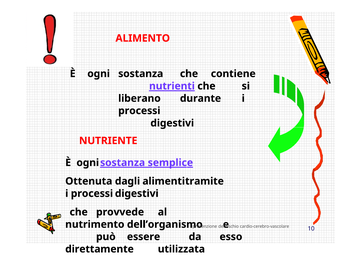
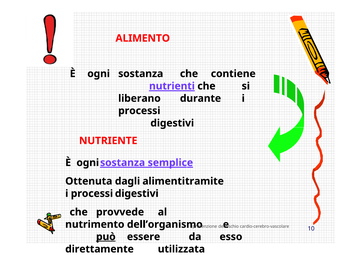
può underline: none -> present (106, 237)
